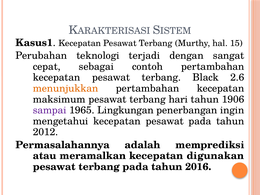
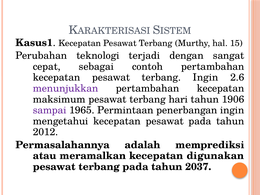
terbang Black: Black -> Ingin (206, 77)
menunjukkan colour: orange -> purple (66, 88)
Lingkungan: Lingkungan -> Permintaan (125, 110)
2016: 2016 -> 2037 (198, 167)
